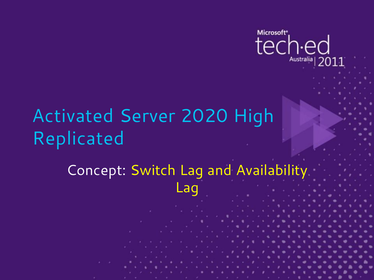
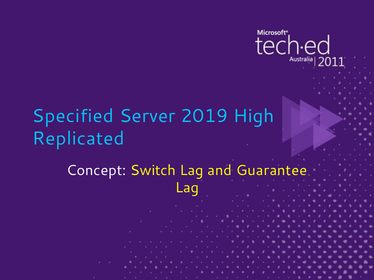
Activated: Activated -> Specified (73, 116)
2020: 2020 -> 2019 (204, 116)
Availability: Availability -> Guarantee (272, 171)
